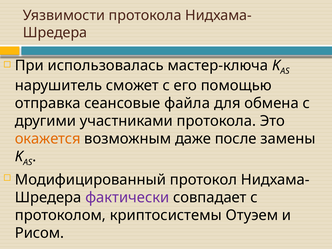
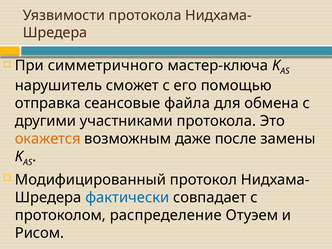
использовалась: использовалась -> симметричного (106, 65)
фактически colour: purple -> blue (127, 198)
криптосистемы: криптосистемы -> распределение (166, 215)
